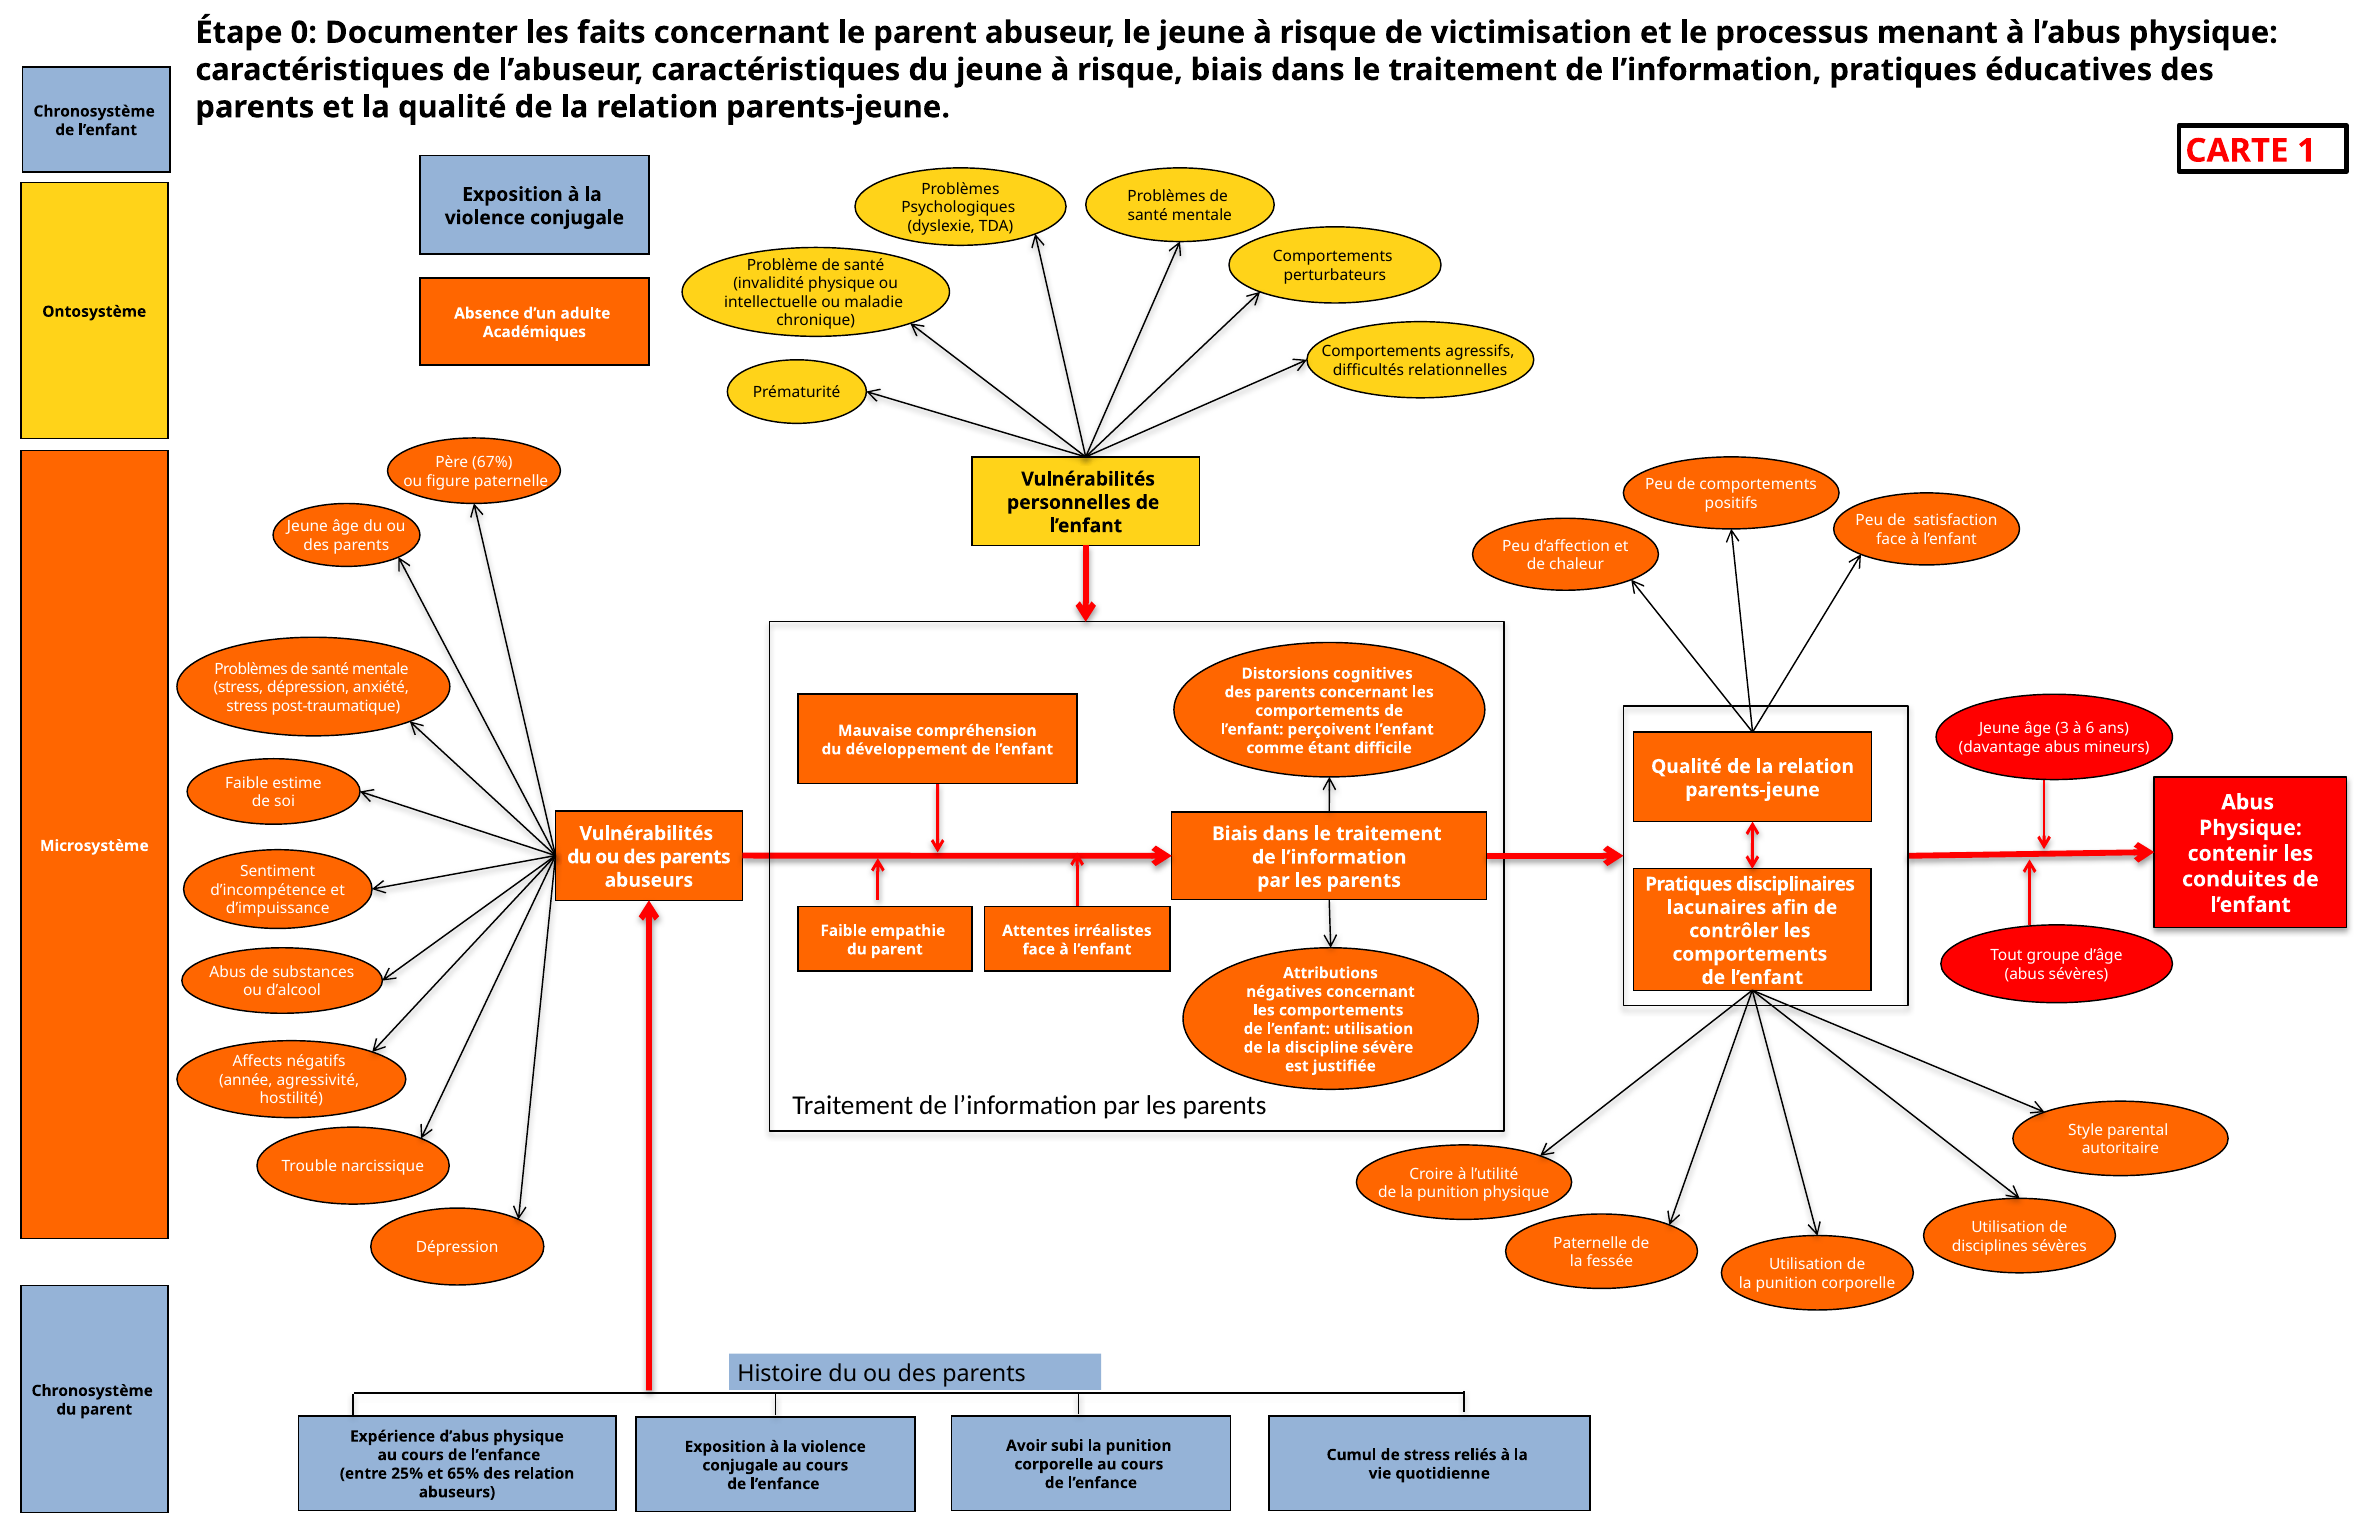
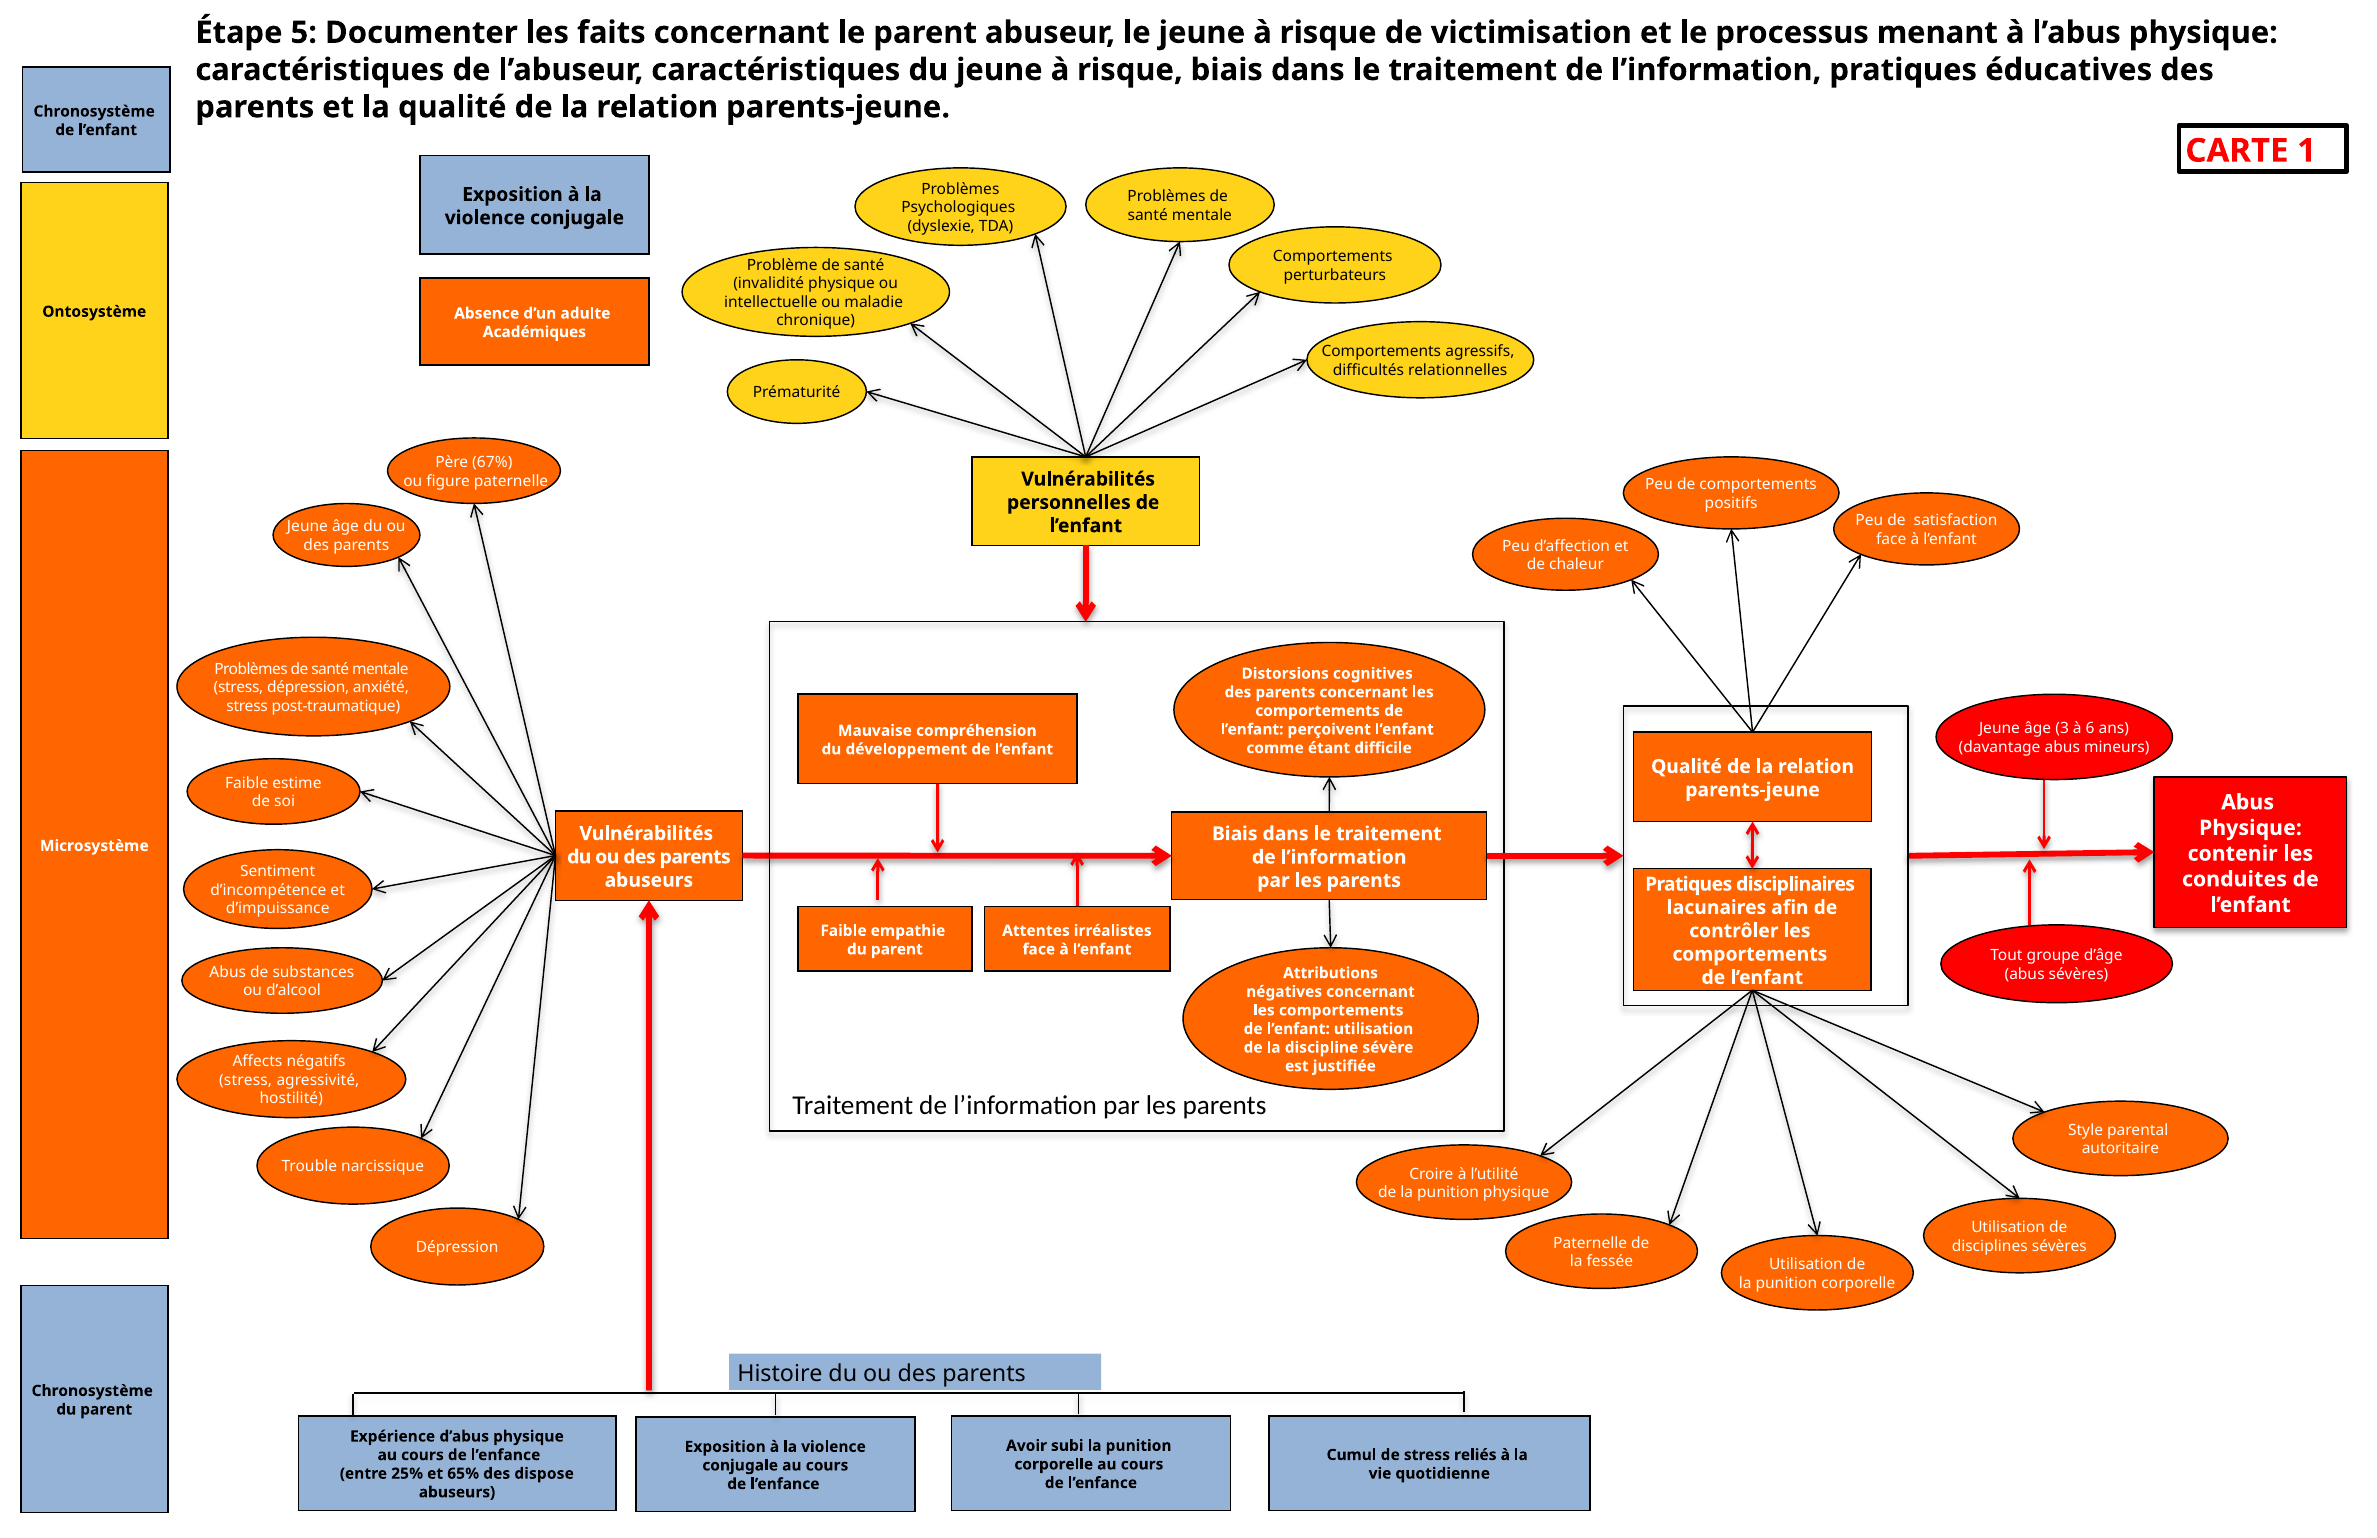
0: 0 -> 5 (304, 33)
année: année -> stress (246, 1080)
des relation: relation -> dispose (544, 1474)
